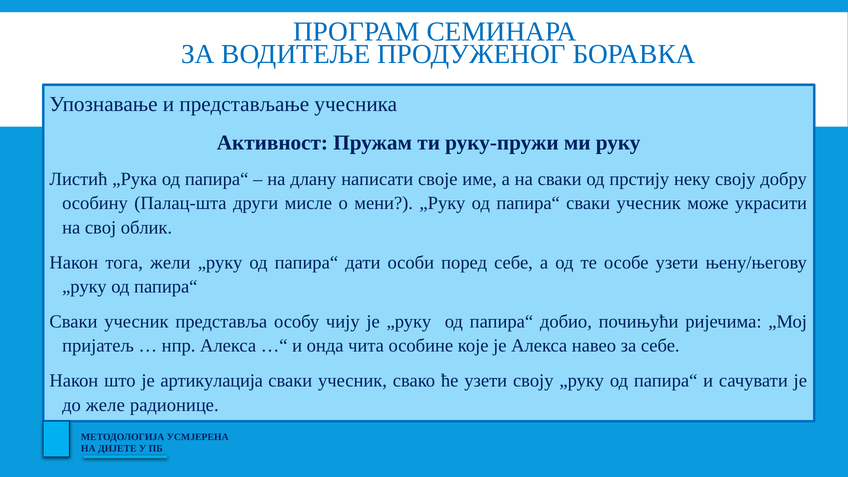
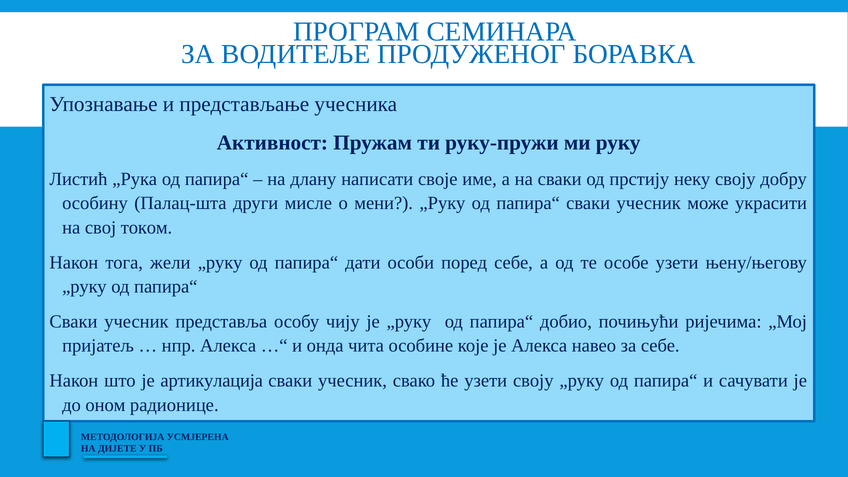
облик: облик -> током (146, 227)
желе: желе -> оном (105, 405)
